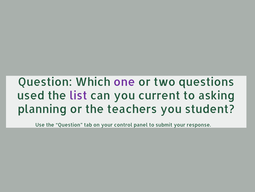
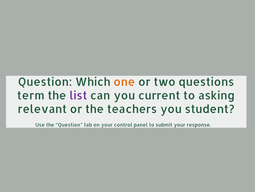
one colour: purple -> orange (124, 82)
used: used -> term (31, 95)
planning: planning -> relevant (42, 109)
